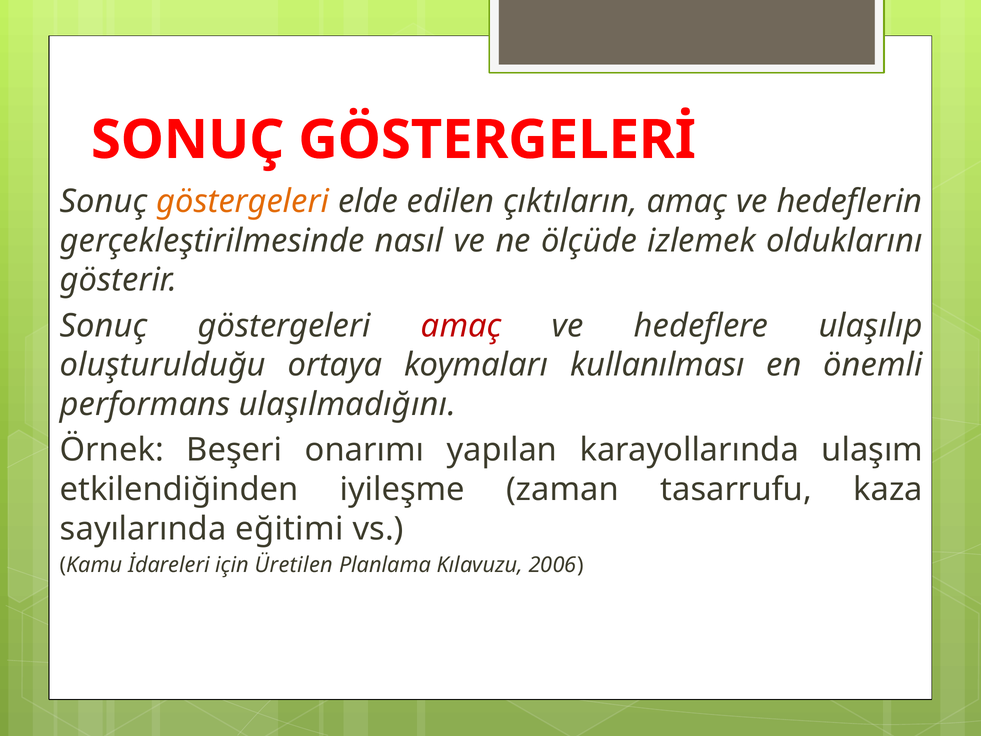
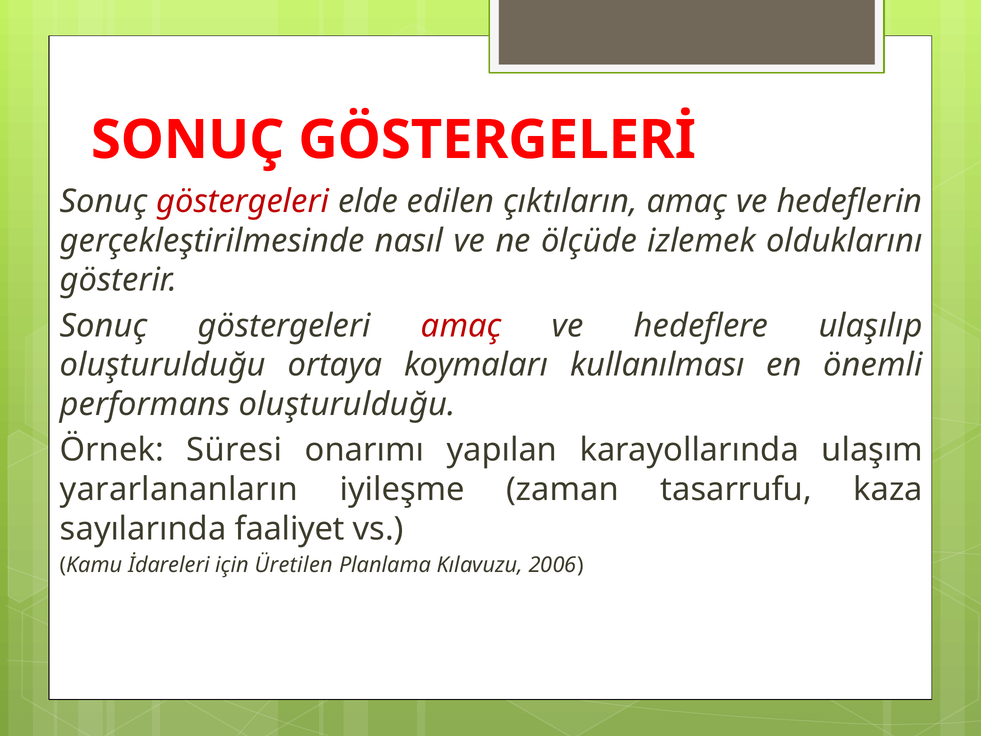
göstergeleri colour: orange -> red (243, 202)
performans ulaşılmadığını: ulaşılmadığını -> oluşturulduğu (347, 404)
Beşeri: Beşeri -> Süresi (234, 450)
etkilendiğinden: etkilendiğinden -> yararlananların (179, 489)
eğitimi: eğitimi -> faaliyet (290, 529)
